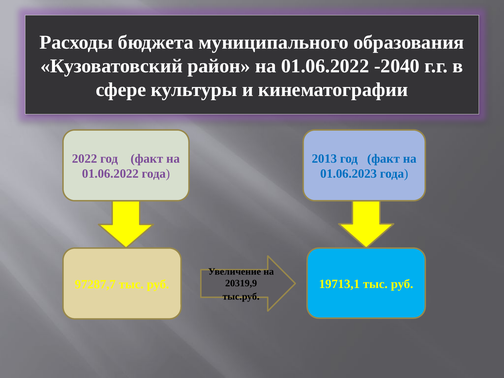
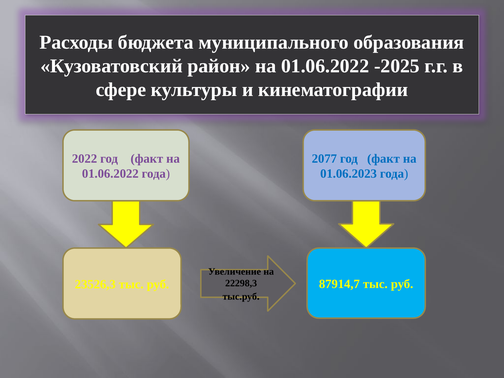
-2040: -2040 -> -2025 (397, 66)
2013: 2013 -> 2077 (324, 159)
19713,1: 19713,1 -> 87914,7 (339, 284)
97287,7: 97287,7 -> 23526,3 (95, 284)
20319,9: 20319,9 -> 22298,3 (241, 283)
